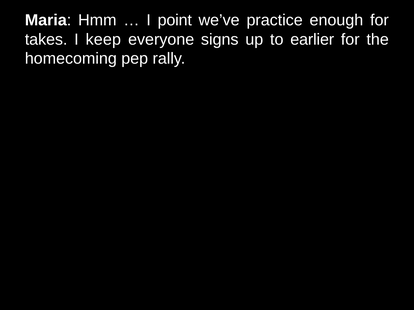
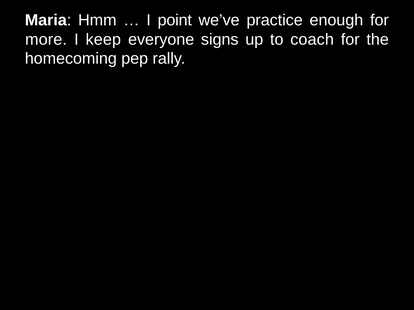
takes: takes -> more (46, 39)
earlier: earlier -> coach (312, 39)
